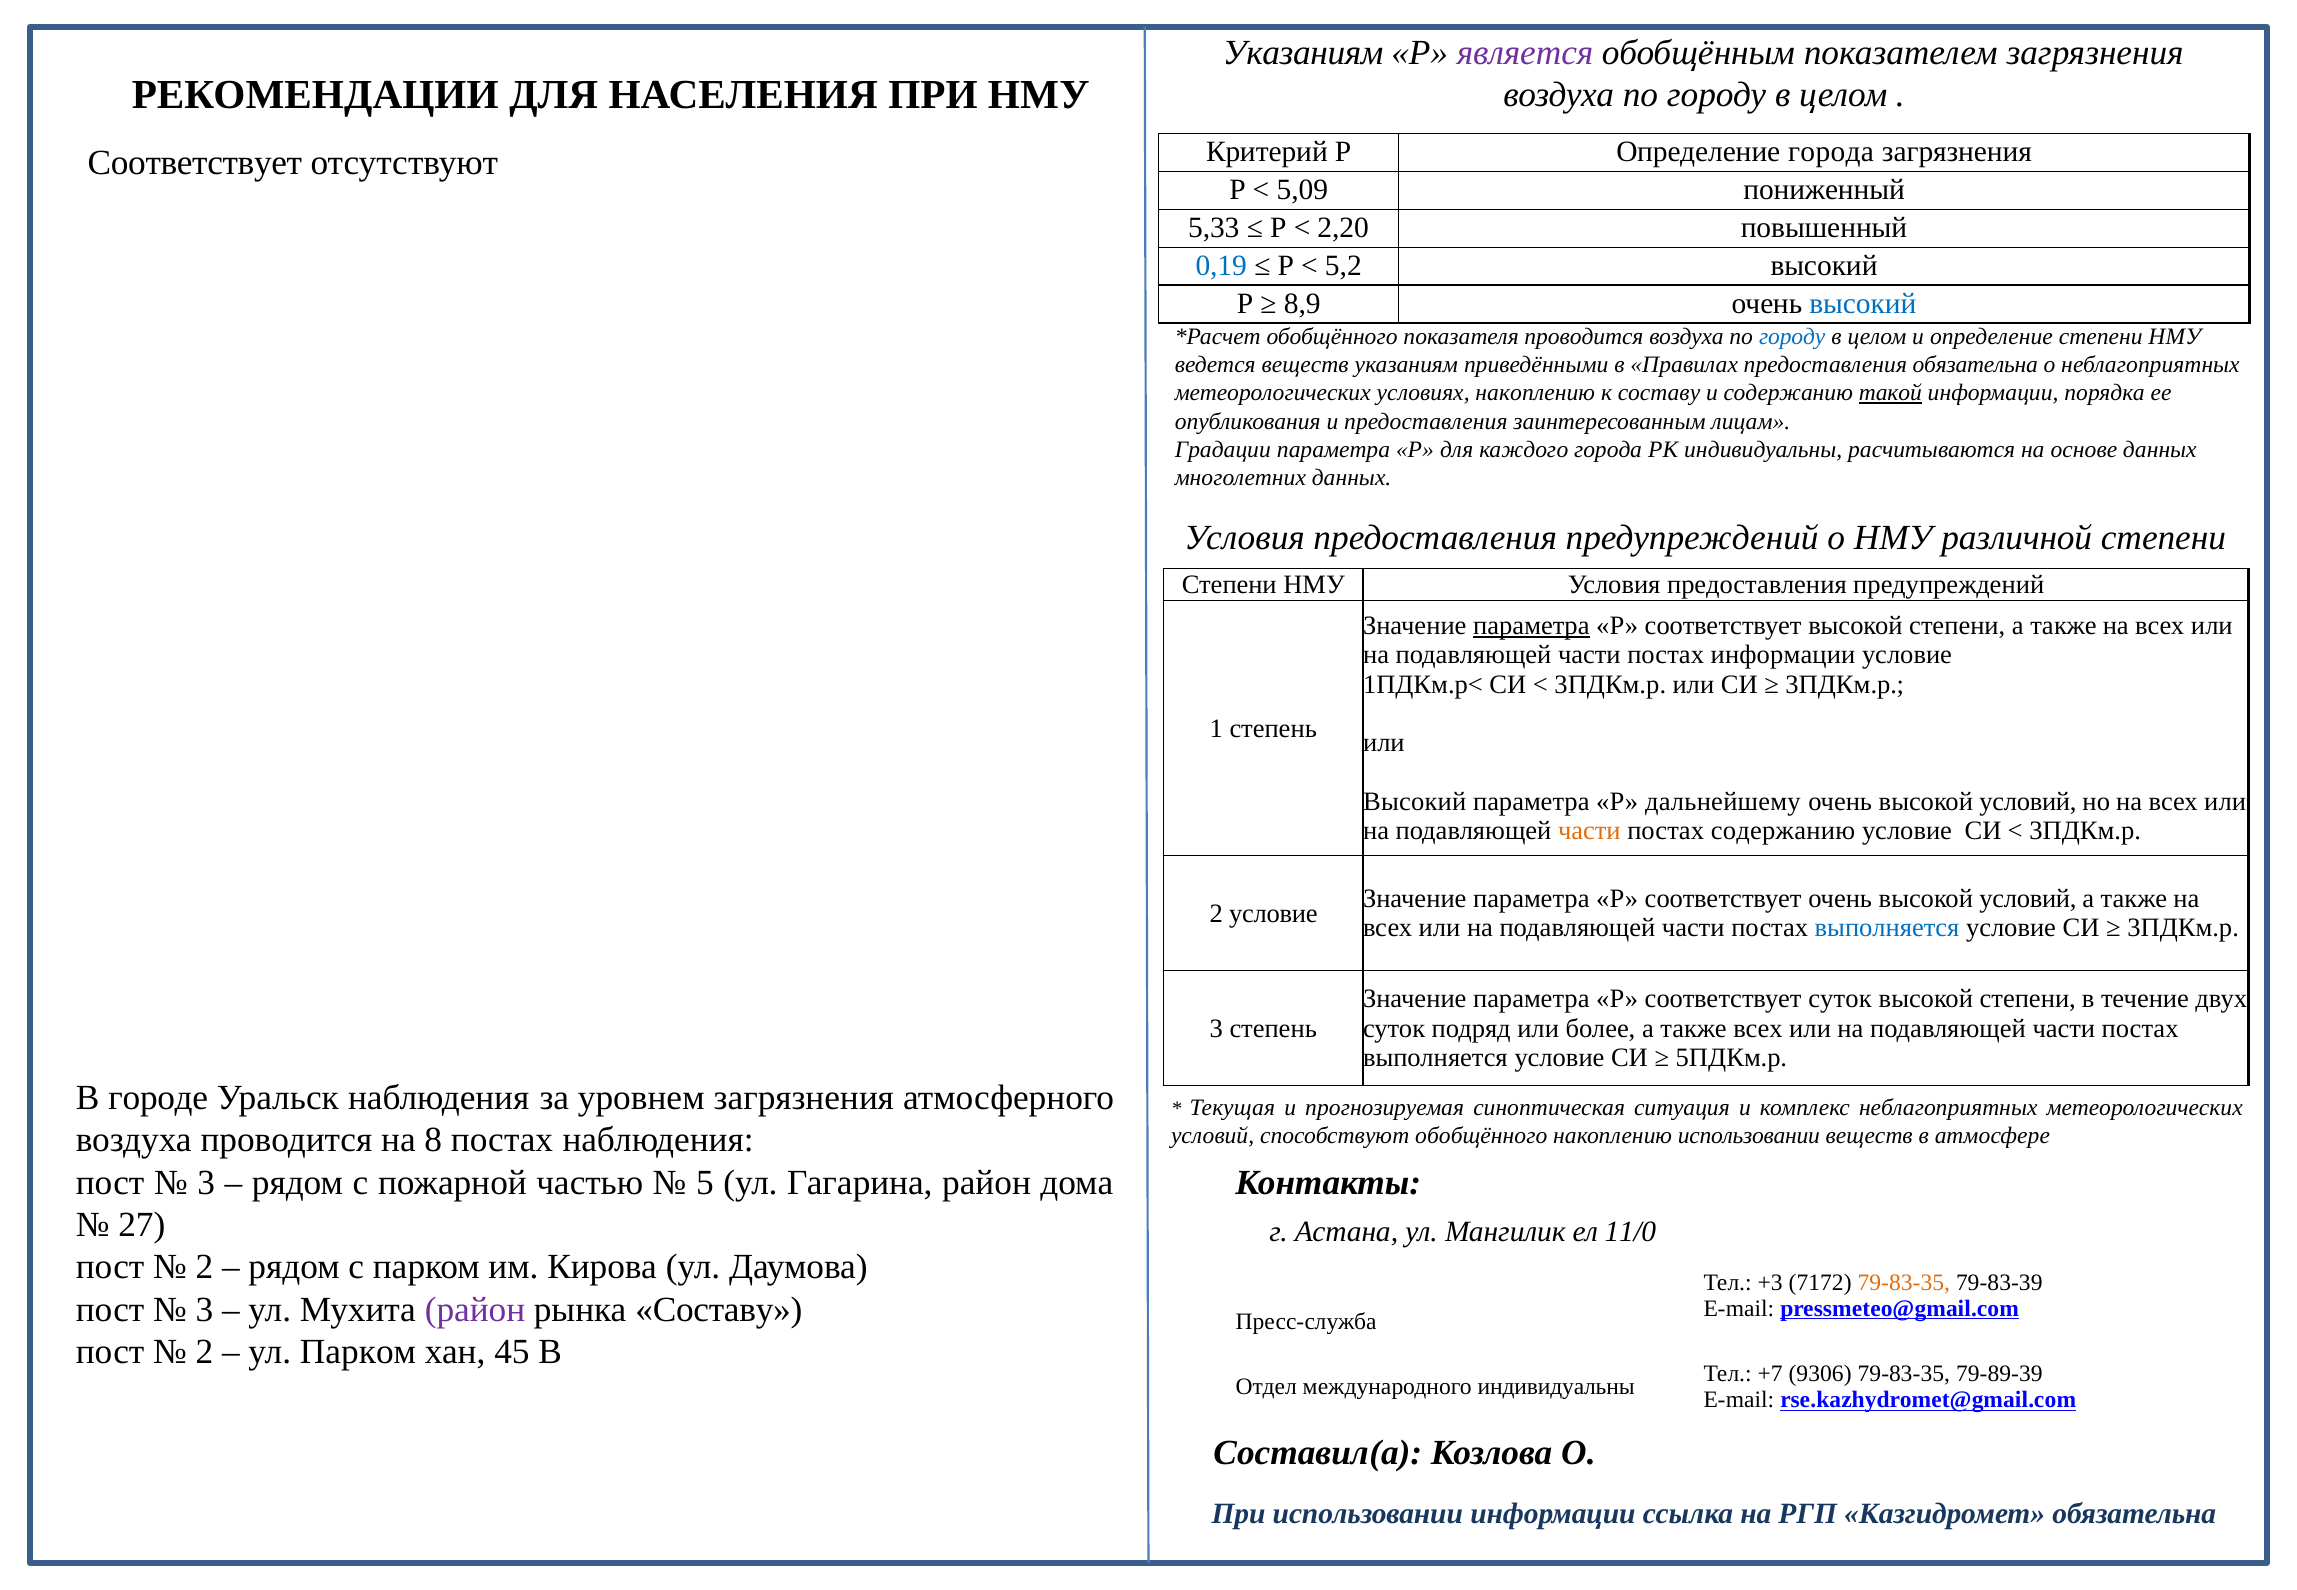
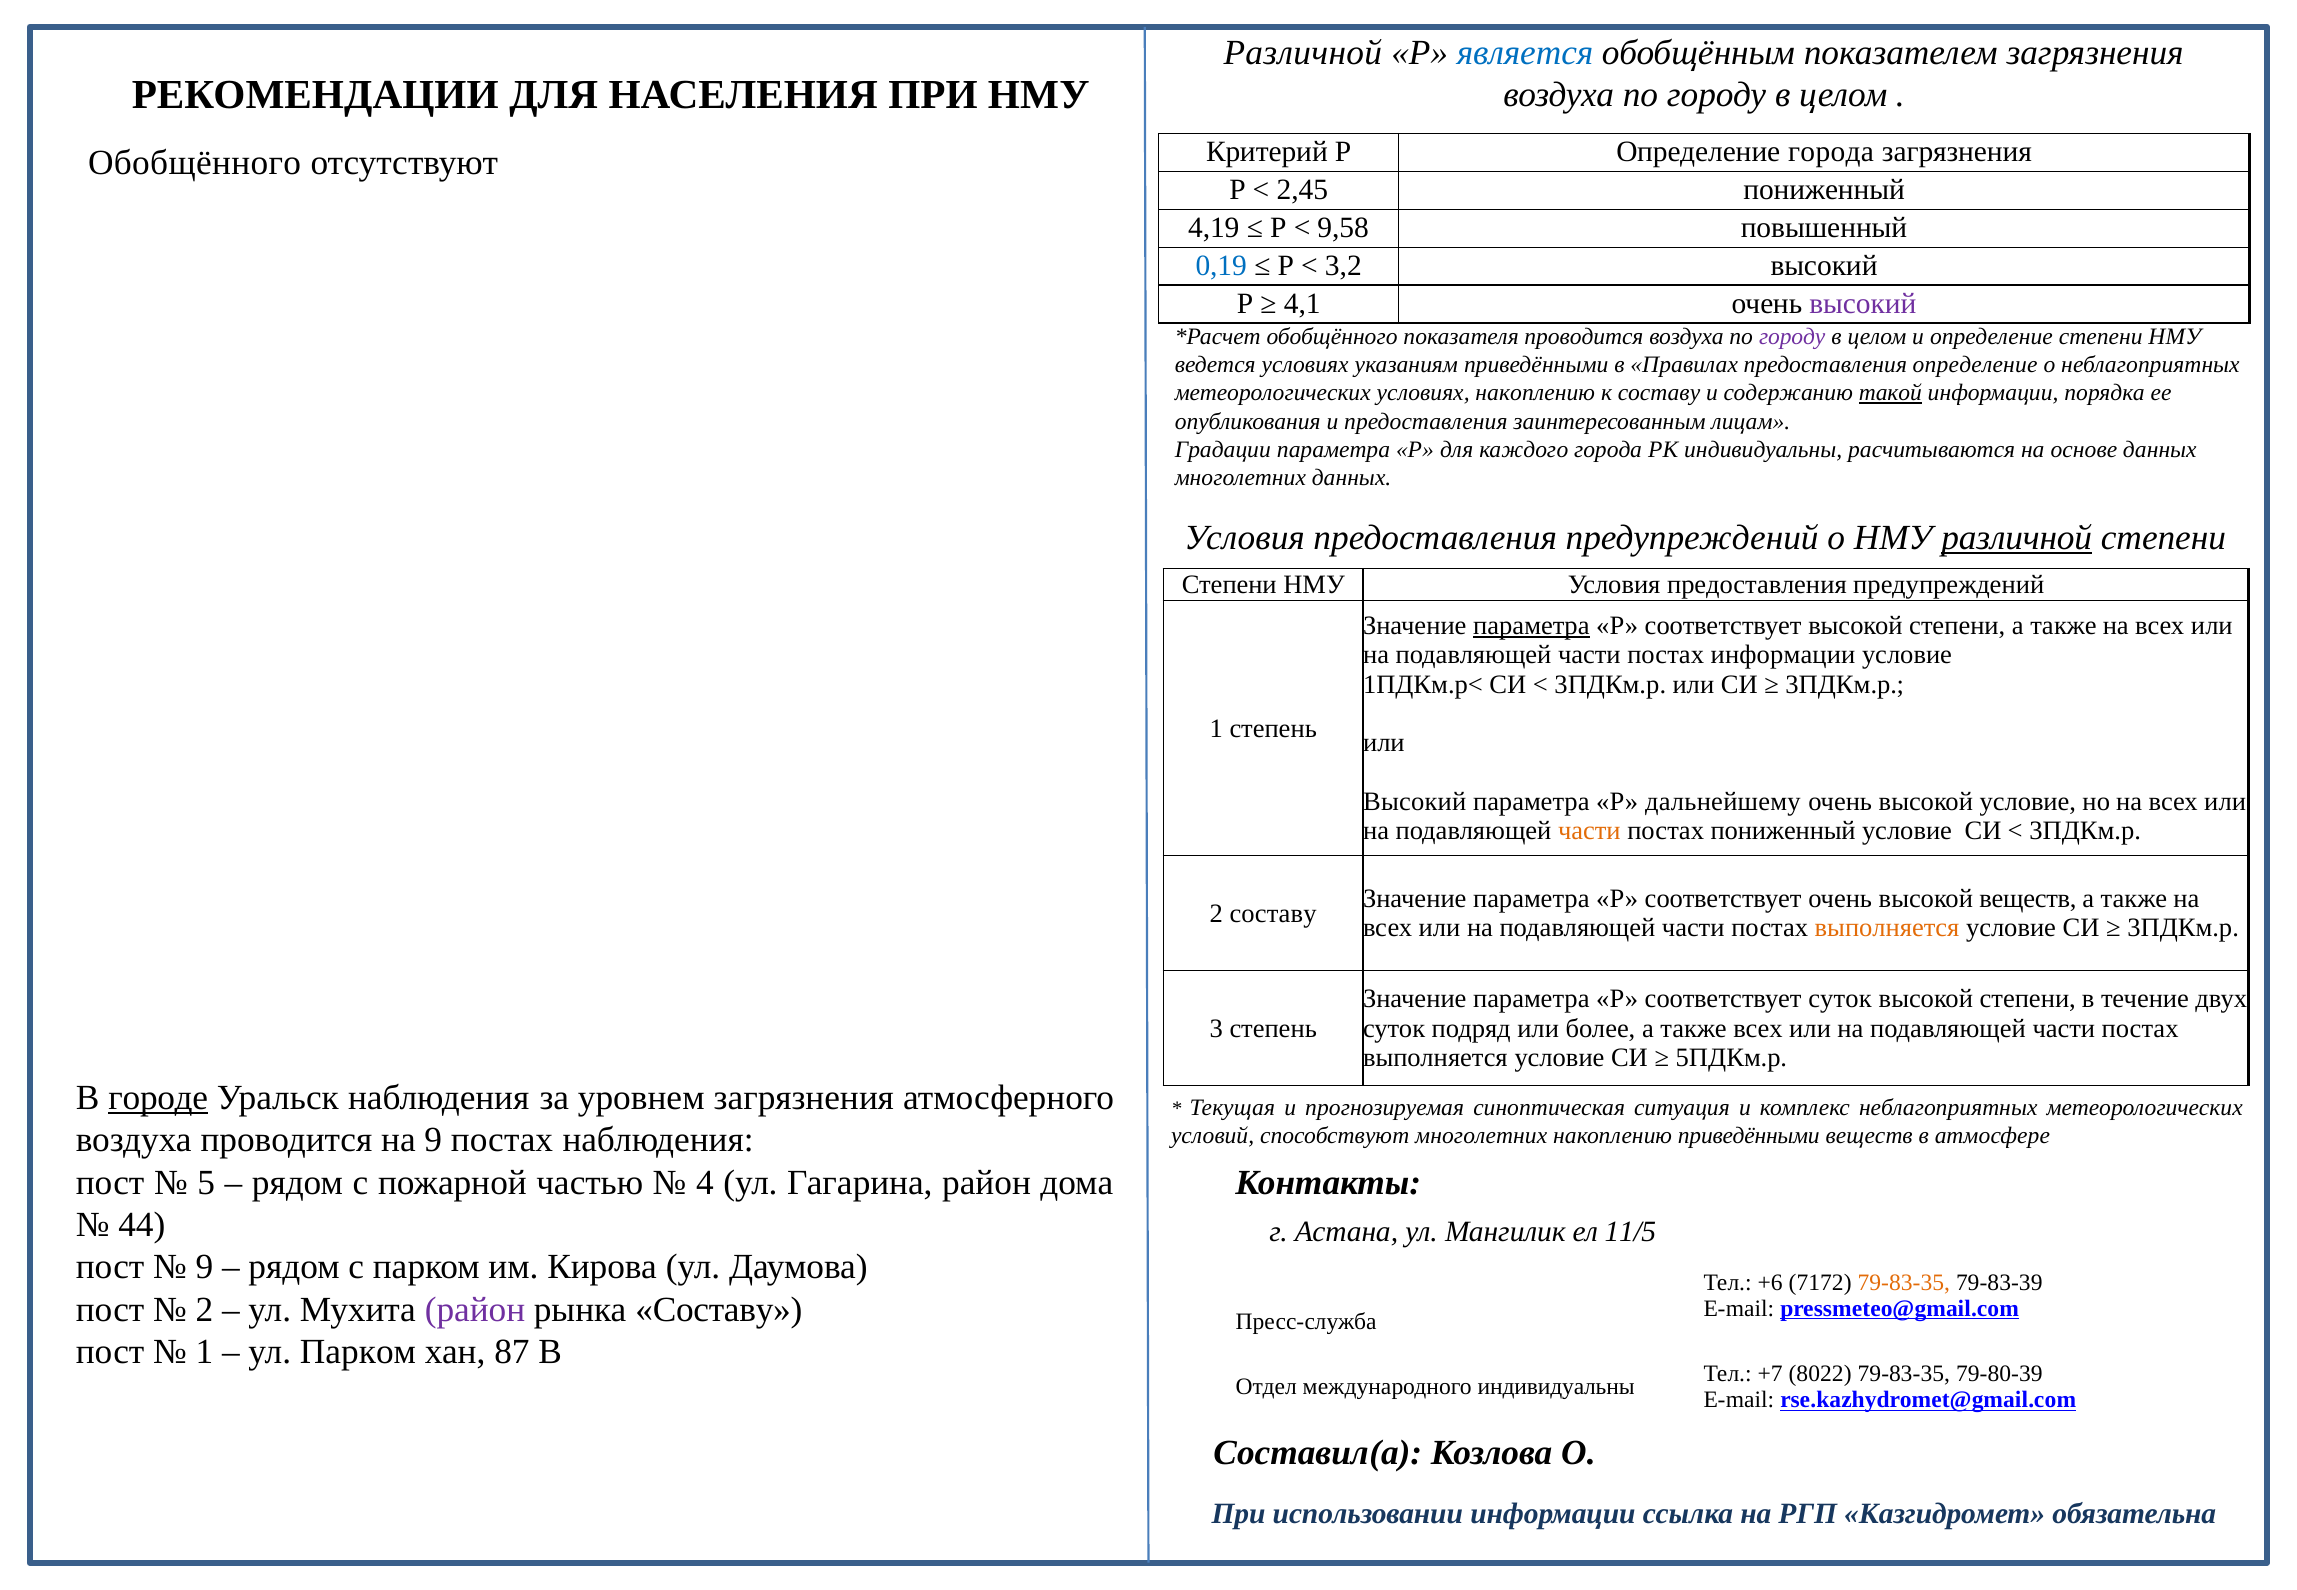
Указаниям: Указаниям -> Различной (1303, 53)
является colour: purple -> blue (1525, 53)
Соответствует: Соответствует -> Обобщённого (195, 163)
5,09: 5,09 -> 2,45 (1302, 190)
5,33: 5,33 -> 4,19 (1214, 228)
2,20: 2,20 -> 9,58 (1343, 228)
5,2: 5,2 -> 3,2 (1343, 266)
8,9: 8,9 -> 4,1 (1302, 304)
высокий colour: blue -> purple (1863, 304)
городу colour: blue -> purple (1792, 337)
ведется веществ: веществ -> условиях (1305, 365)
предоставления обязательна: обязательна -> определение (1975, 365)
различной underline: none -> present (2017, 538)
условий: условий -> условие (2028, 802)
постах содержанию: содержанию -> пониженный (1783, 831)
соответствует очень высокой условий: условий -> веществ (2028, 899)
2 условие: условие -> составу (1273, 914)
выполняется colour: blue -> orange (1887, 928)
городе underline: none -> present (158, 1098)
на 8: 8 -> 9 (433, 1140)
способствуют обобщённого: обобщённого -> многолетних (1481, 1136)
накоплению использовании: использовании -> приведёнными (1749, 1136)
3: 3 -> 5 (206, 1183)
5: 5 -> 4 (705, 1183)
27: 27 -> 44 (142, 1225)
11/0: 11/0 -> 11/5 (1630, 1232)
2: 2 -> 9 (204, 1267)
+3: +3 -> +6 (1770, 1282)
3: 3 -> 2 (204, 1310)
2: 2 -> 1 (204, 1352)
45: 45 -> 87 (512, 1352)
9306: 9306 -> 8022 (1820, 1374)
79-89-39: 79-89-39 -> 79-80-39 (1999, 1374)
